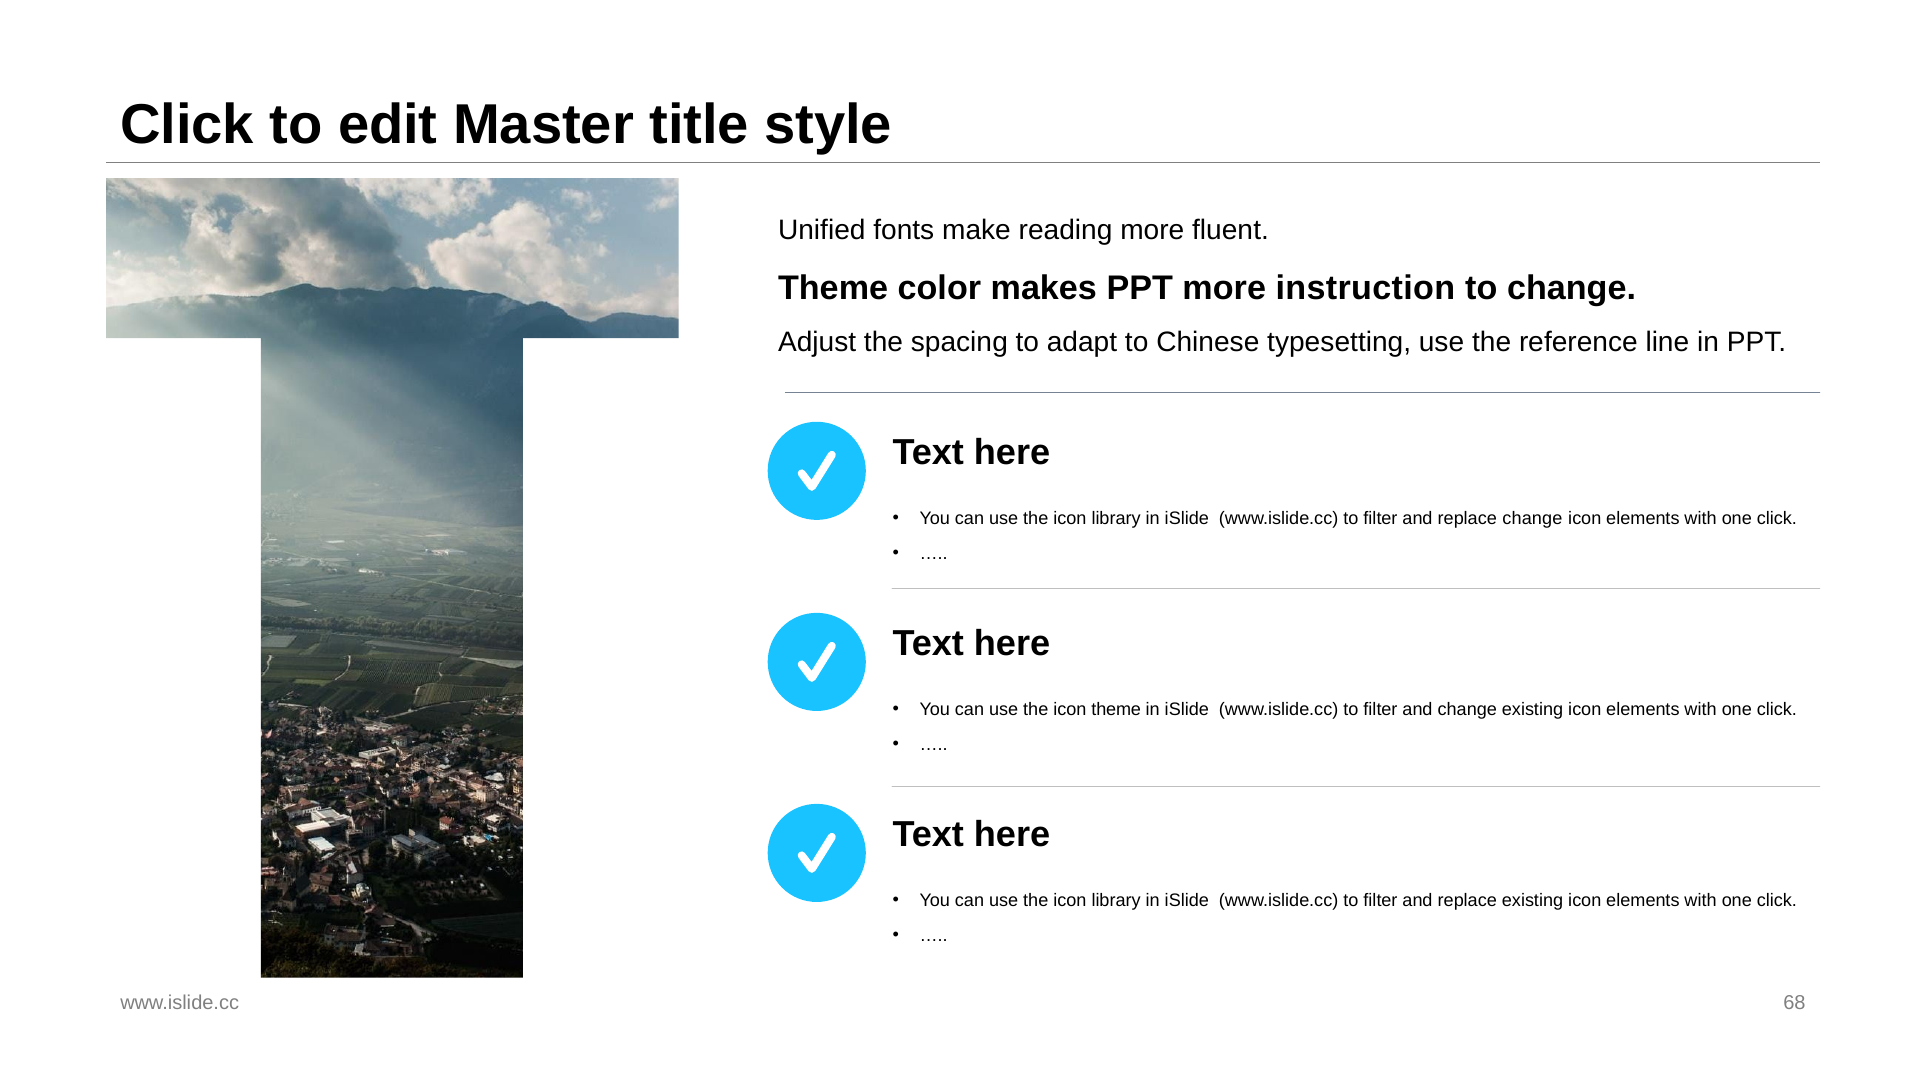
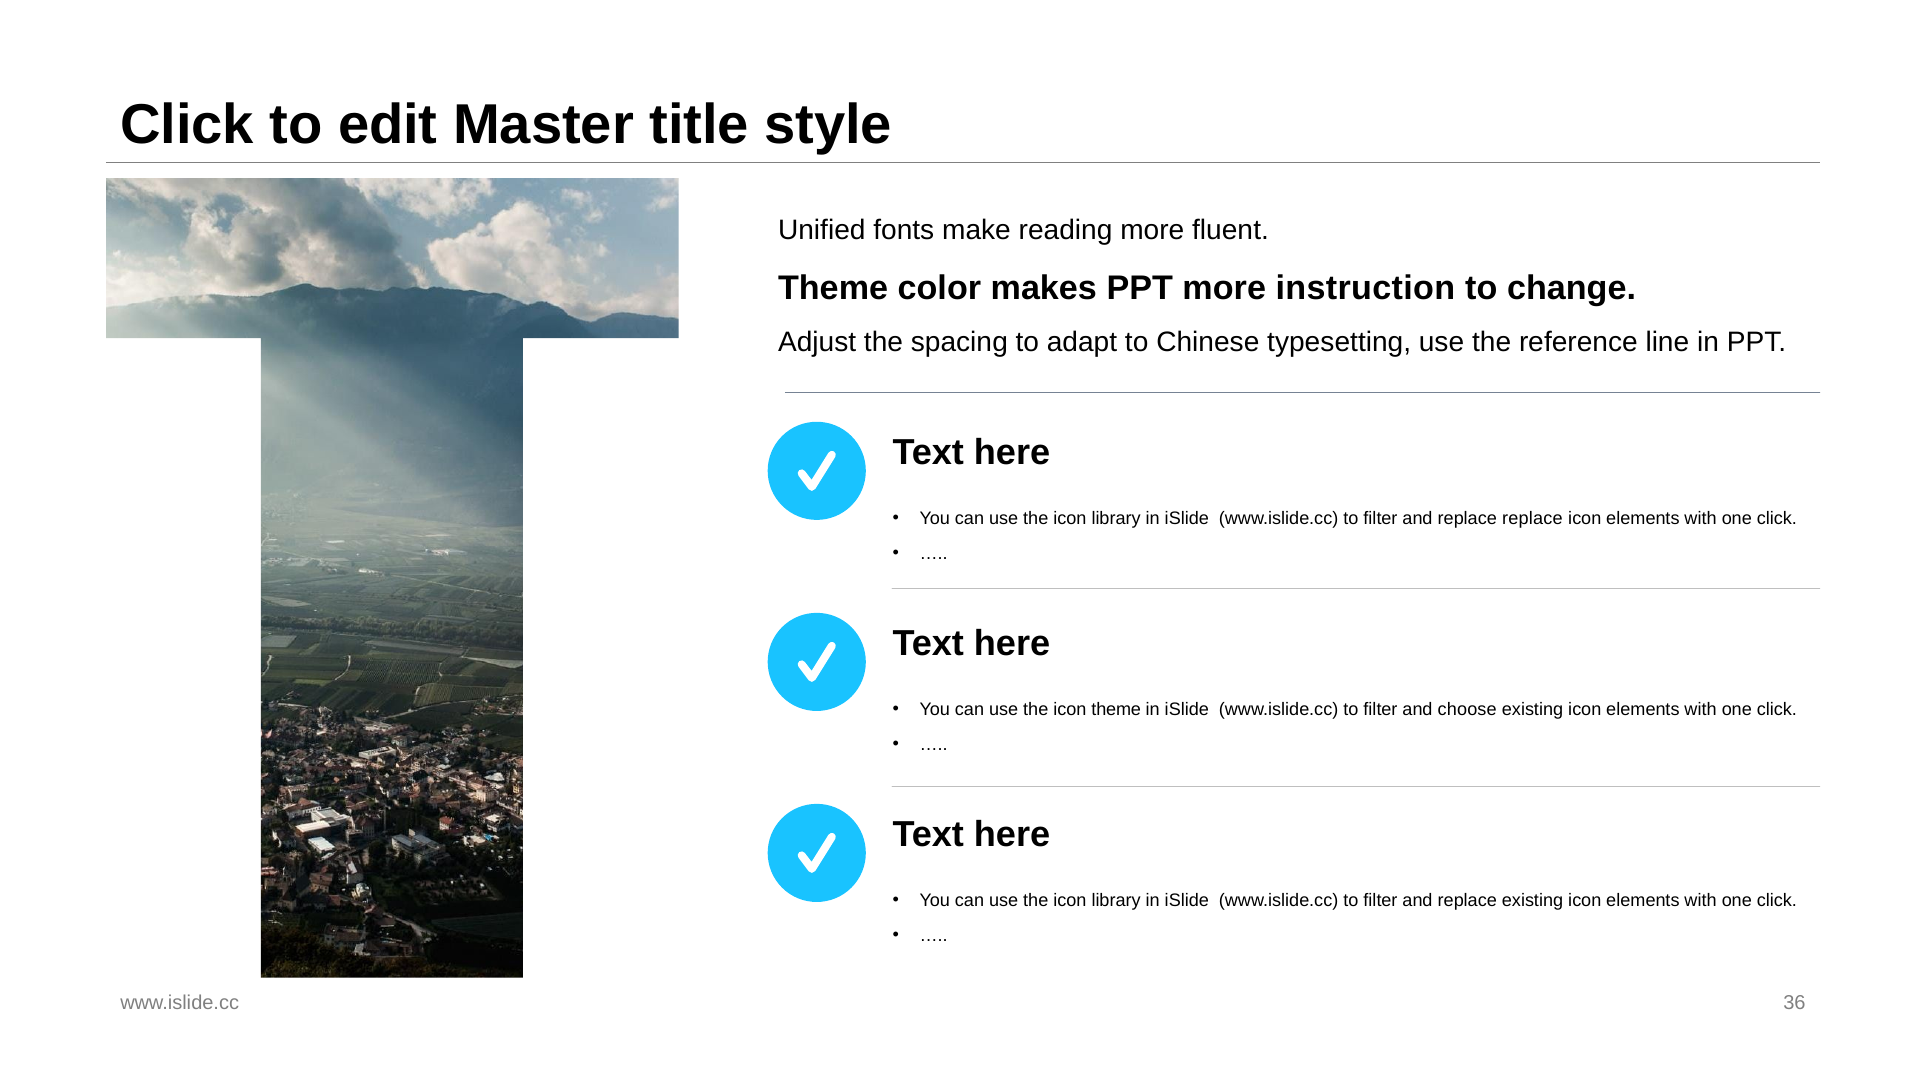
replace change: change -> replace (1532, 519)
and change: change -> choose (1467, 710)
68: 68 -> 36 (1794, 1003)
